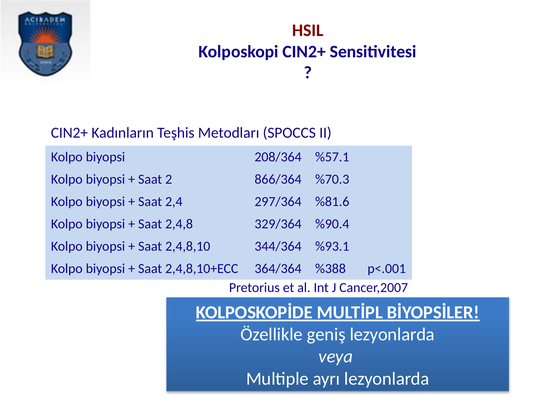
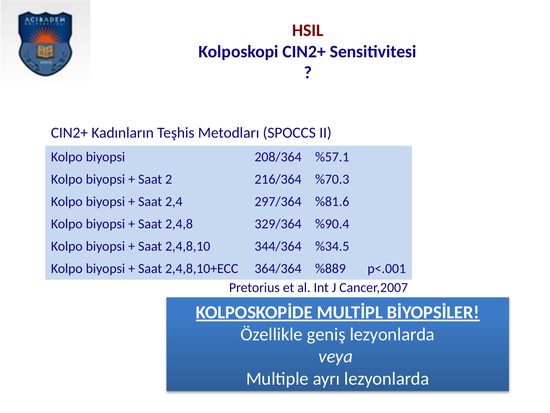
866/364: 866/364 -> 216/364 (278, 179)
%93.1: %93.1 -> %34.5 (332, 246)
%388: %388 -> %889 (330, 268)
